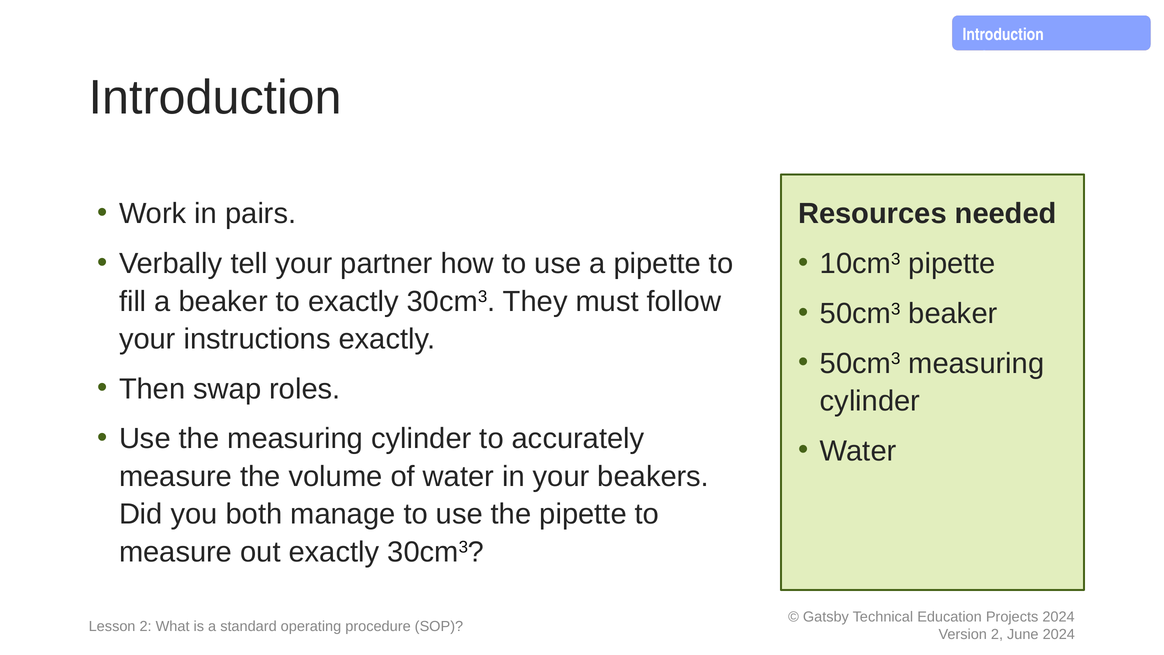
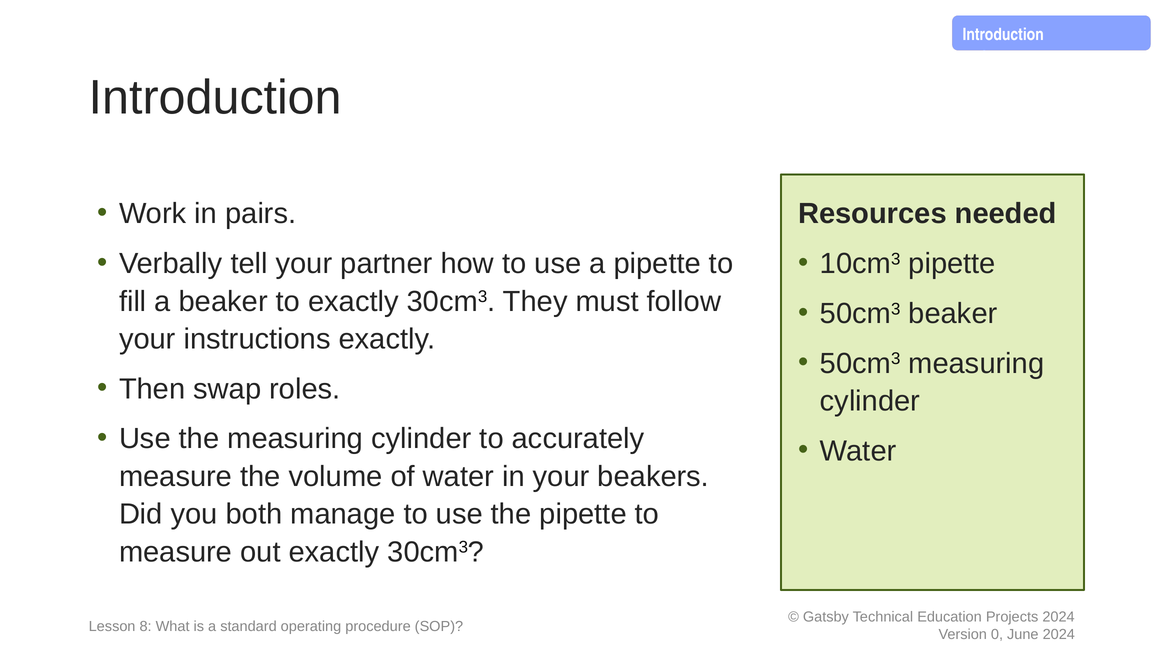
Lesson 2: 2 -> 8 (146, 626)
2: 2 -> 0 (997, 634)
